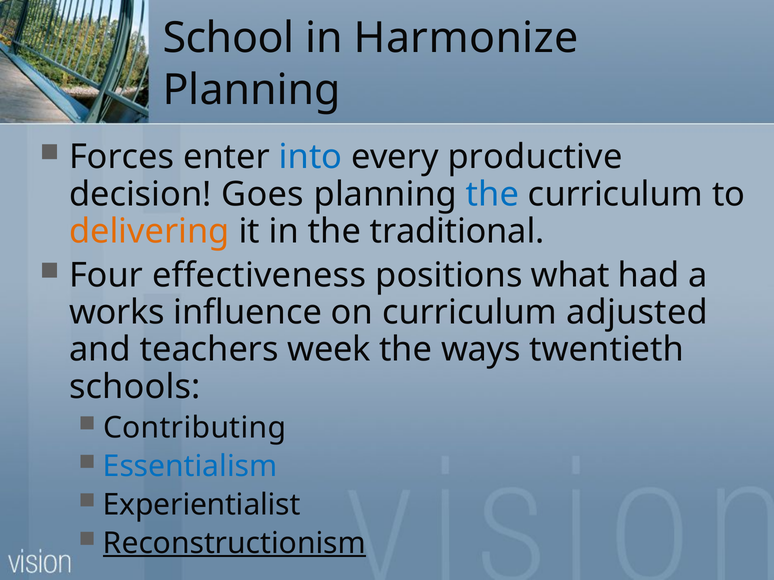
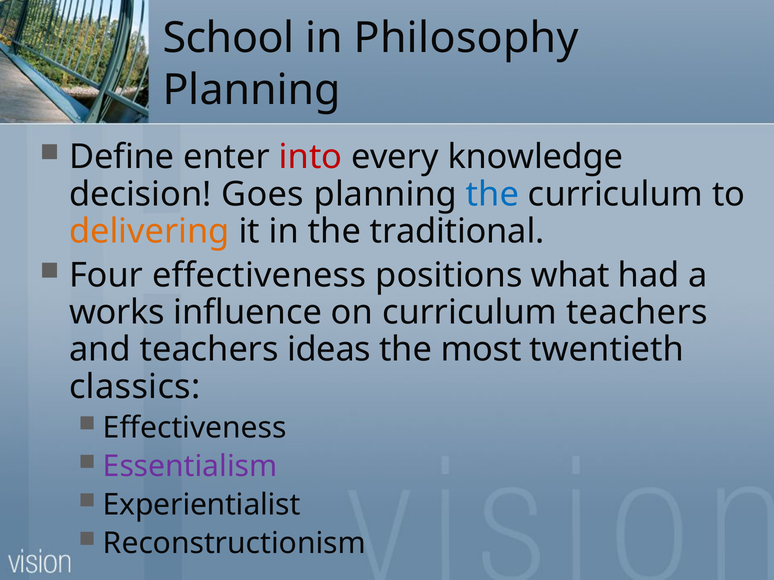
Harmonize: Harmonize -> Philosophy (466, 38)
Forces: Forces -> Define (122, 157)
into colour: blue -> red (311, 157)
productive: productive -> knowledge (535, 157)
curriculum adjusted: adjusted -> teachers (637, 313)
week: week -> ideas (329, 350)
ways: ways -> most (481, 350)
schools: schools -> classics (135, 387)
Contributing: Contributing -> Effectiveness (195, 428)
Essentialism colour: blue -> purple (190, 467)
Reconstructionism underline: present -> none (234, 544)
